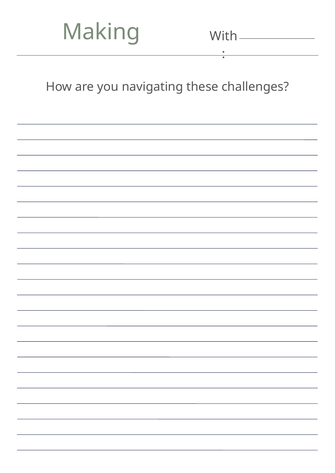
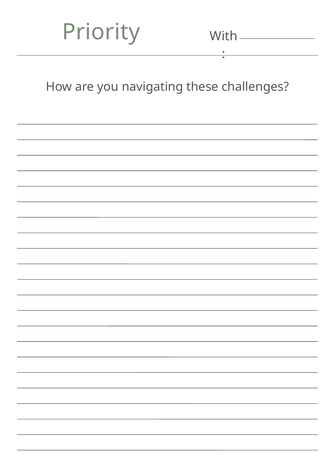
Making: Making -> Priority (101, 32)
